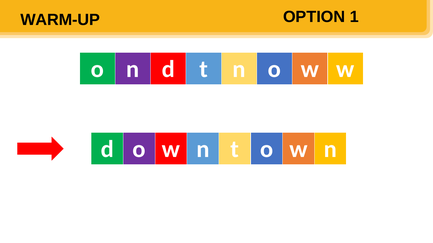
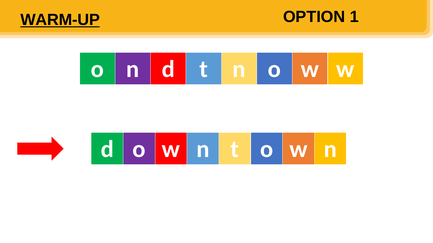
WARM-UP underline: none -> present (60, 20)
